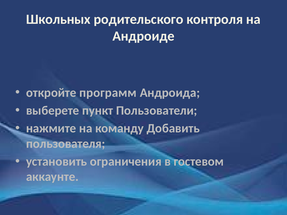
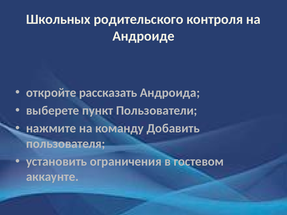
программ: программ -> рассказать (108, 93)
